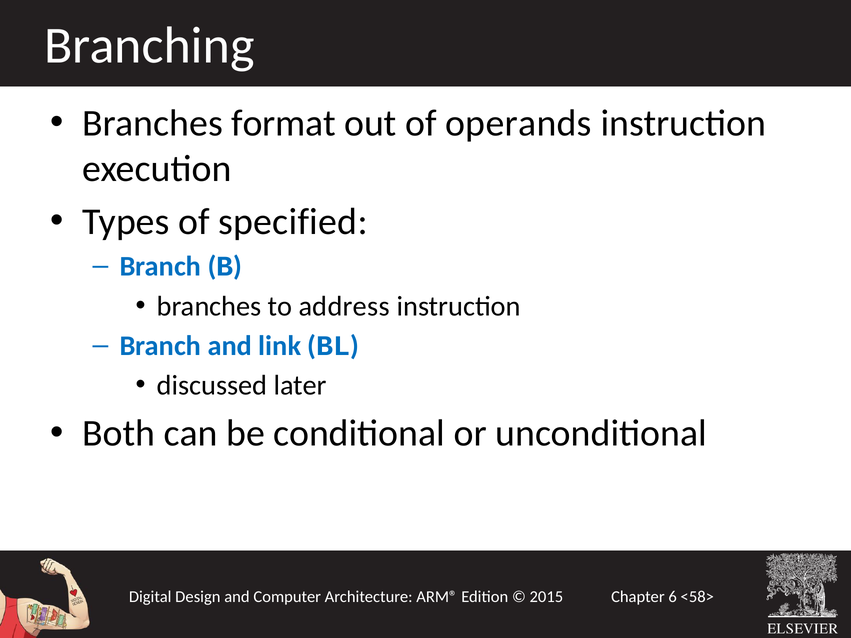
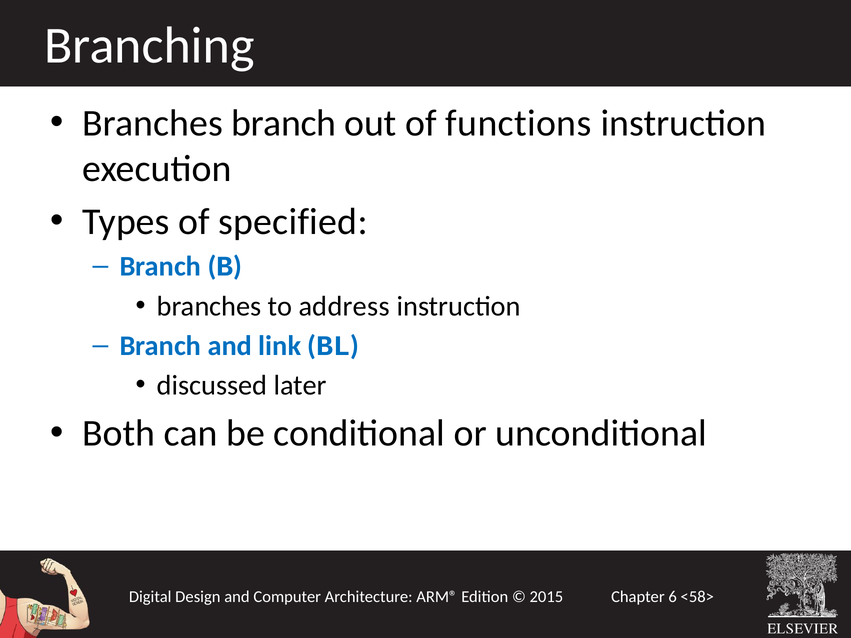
Branches format: format -> branch (284, 124)
operands: operands -> functions (518, 124)
